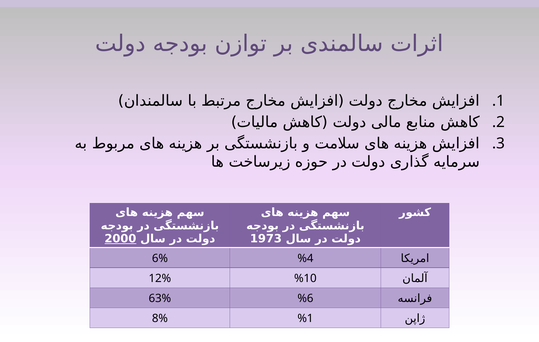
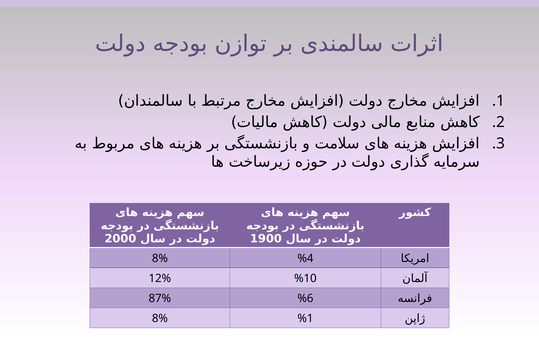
2000 underline: present -> none (120, 239)
1973: 1973 -> 1900 (266, 239)
6%: 6% -> 8% (160, 258)
63%: 63% -> 87% (160, 299)
